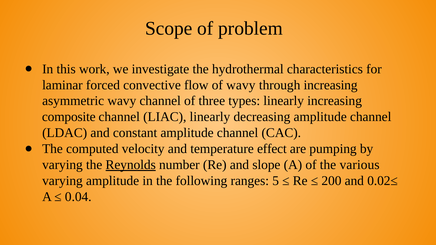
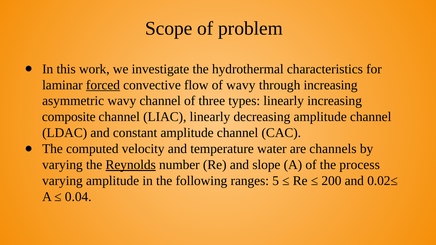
forced underline: none -> present (103, 85)
effect: effect -> water (272, 149)
pumping: pumping -> channels (333, 149)
various: various -> process (360, 165)
